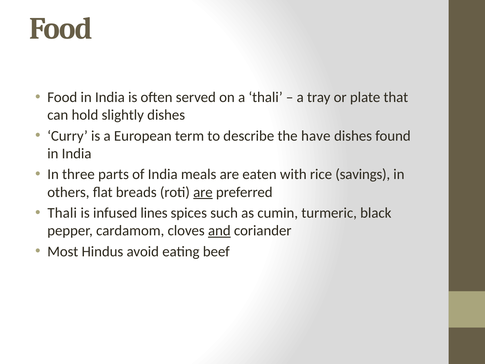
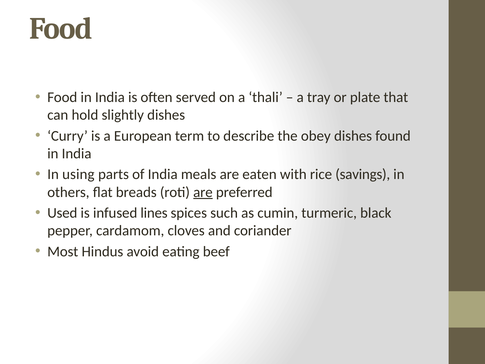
have: have -> obey (316, 136)
three: three -> using (78, 174)
Thali: Thali -> Used (62, 213)
and underline: present -> none (219, 231)
